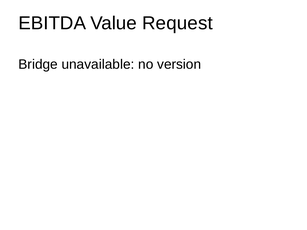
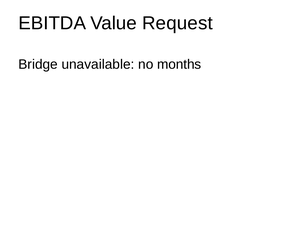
version: version -> months (179, 64)
